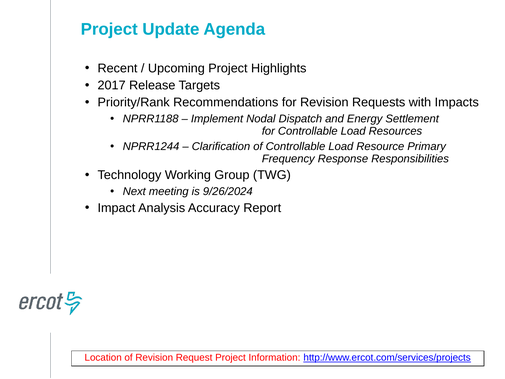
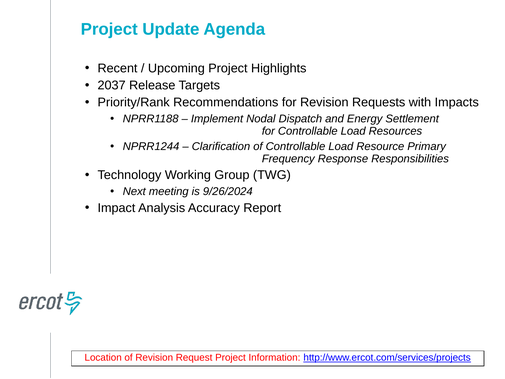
2017: 2017 -> 2037 (112, 85)
